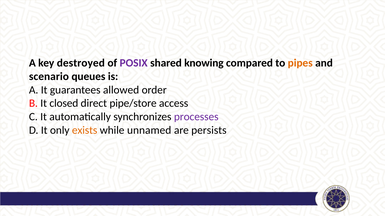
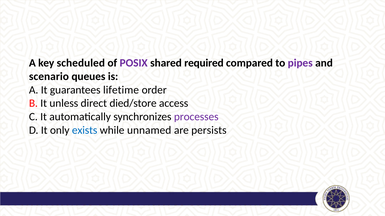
destroyed: destroyed -> scheduled (81, 63)
knowing: knowing -> required (204, 63)
pipes colour: orange -> purple (300, 63)
allowed: allowed -> lifetime (121, 90)
closed: closed -> unless (64, 104)
pipe/store: pipe/store -> died/store (133, 104)
exists colour: orange -> blue (85, 131)
